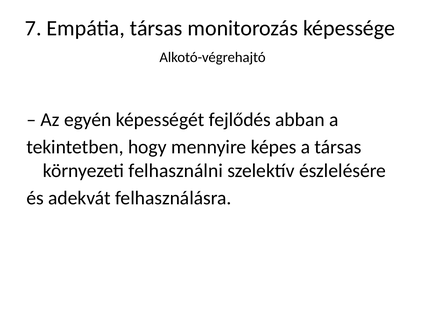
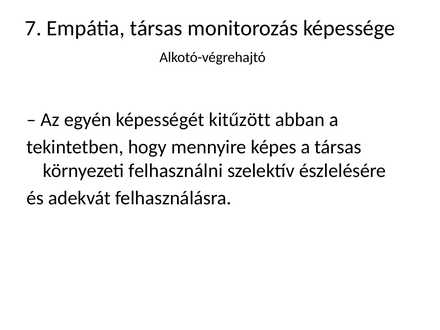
fejlődés: fejlődés -> kitűzött (240, 120)
